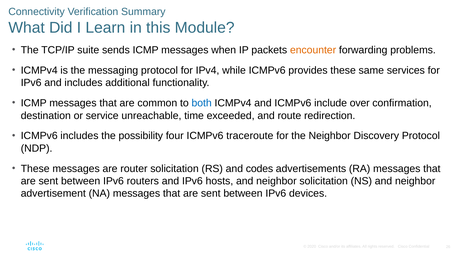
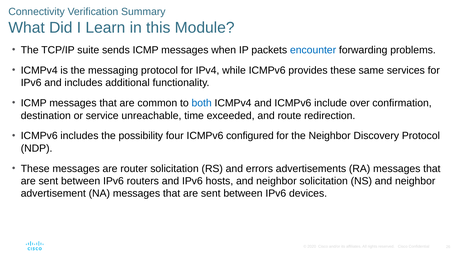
encounter colour: orange -> blue (313, 50)
traceroute: traceroute -> configured (250, 136)
codes: codes -> errors (259, 169)
